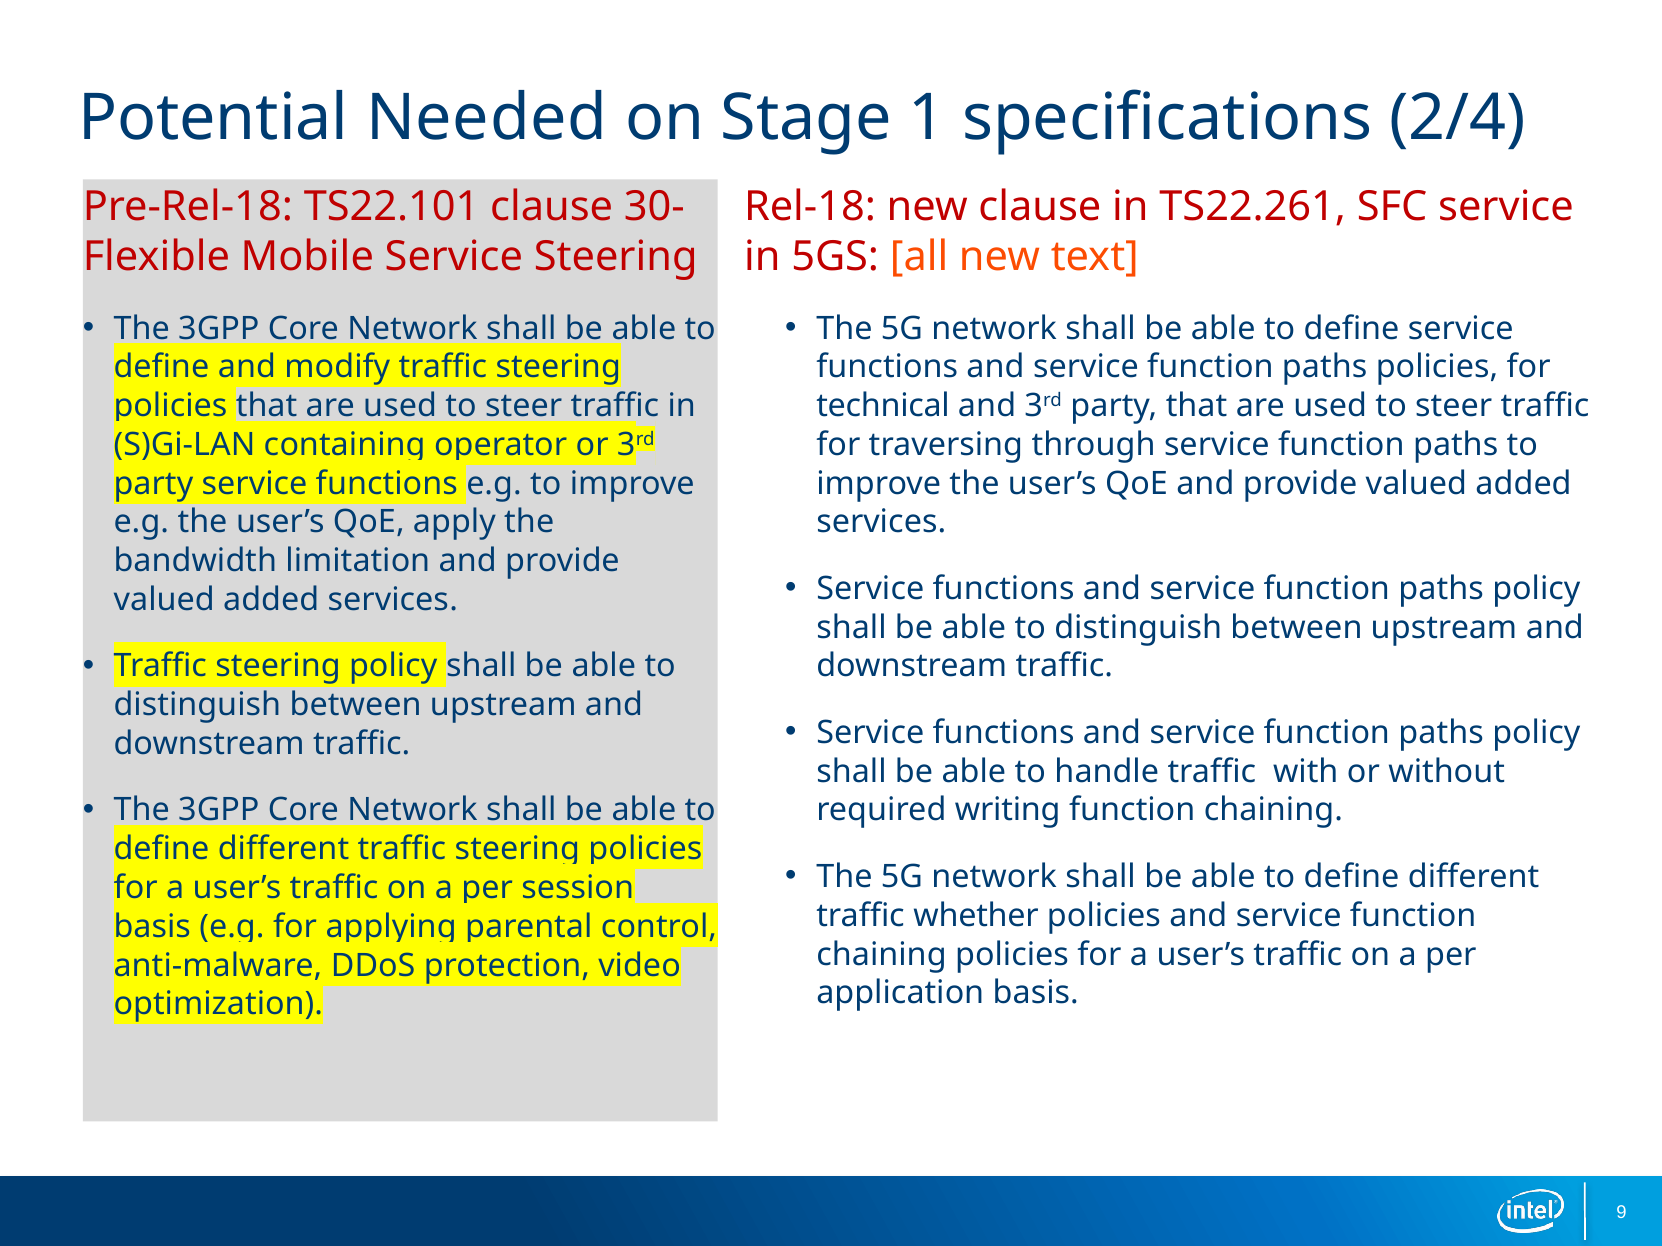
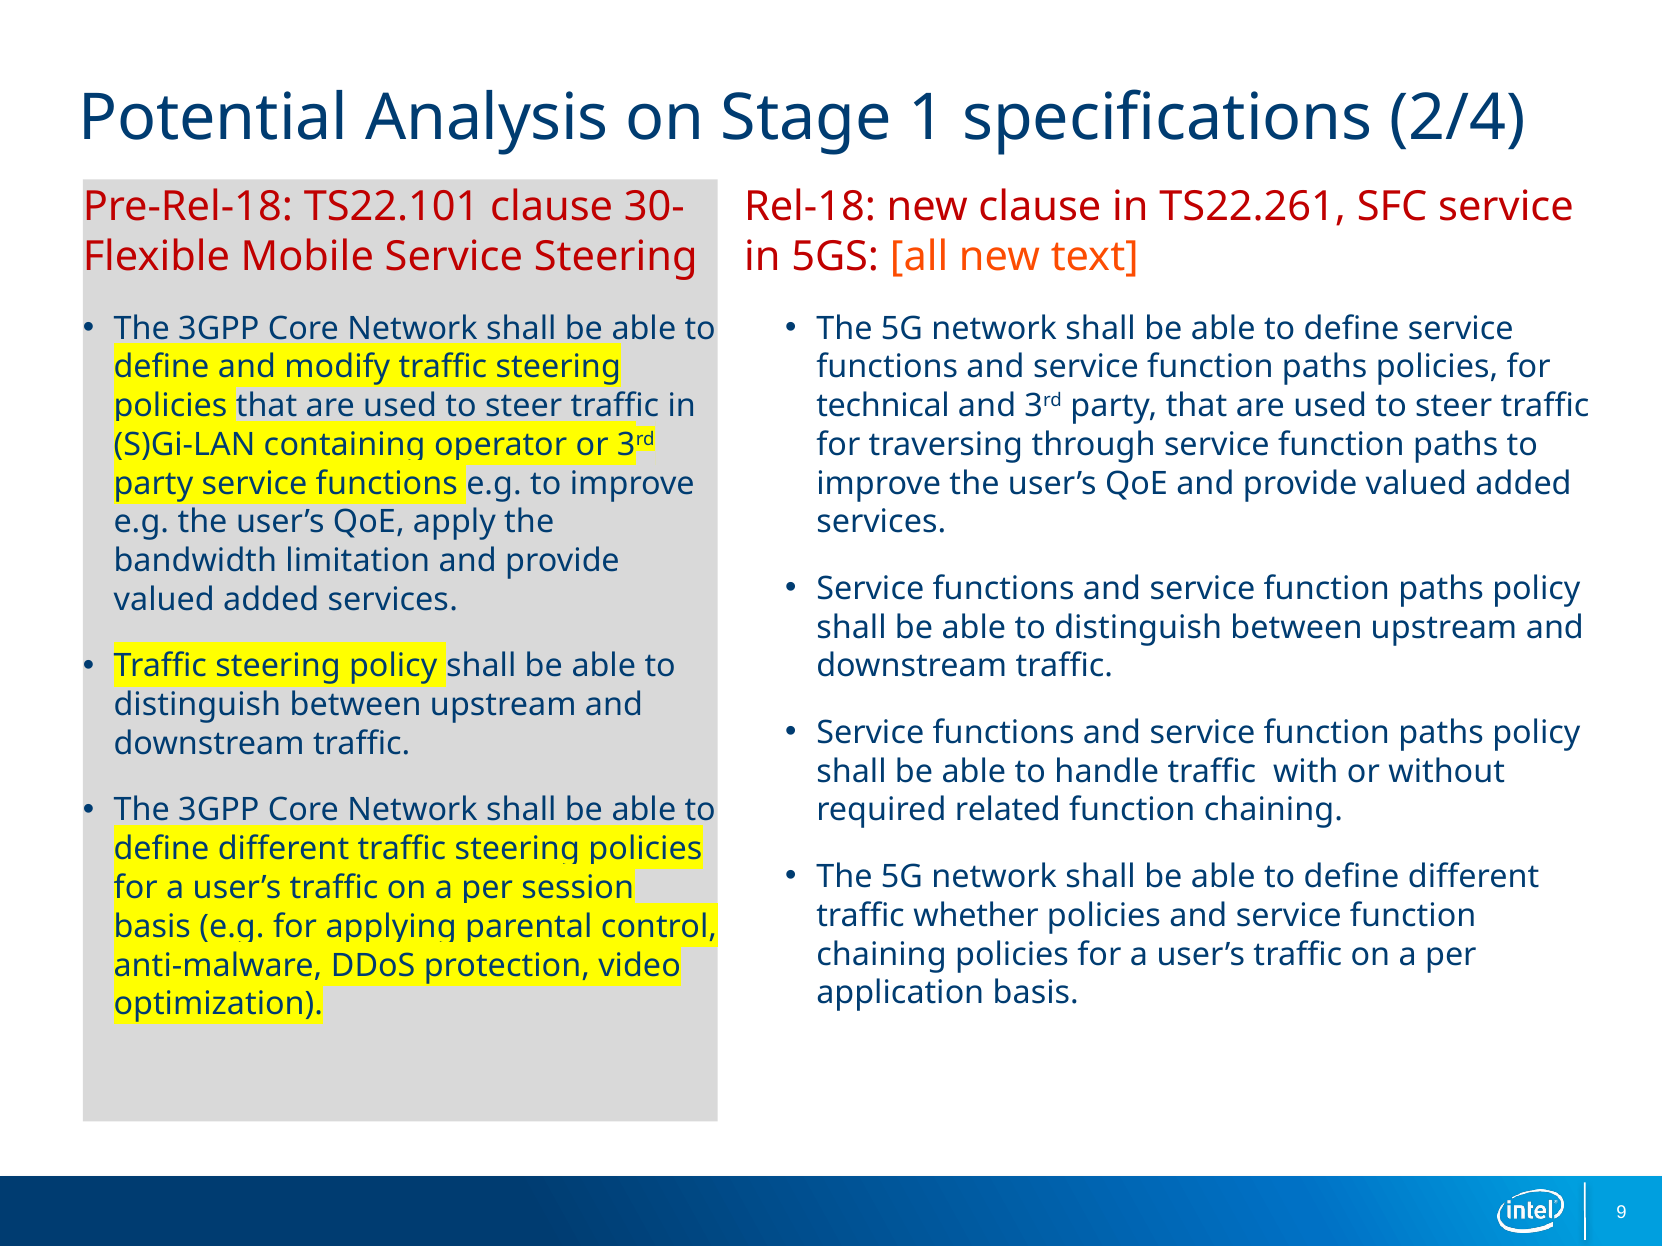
Needed: Needed -> Analysis (487, 118)
writing: writing -> related (1008, 811)
